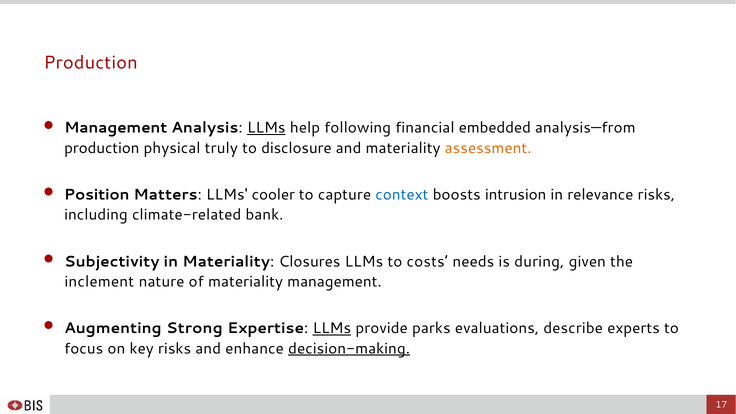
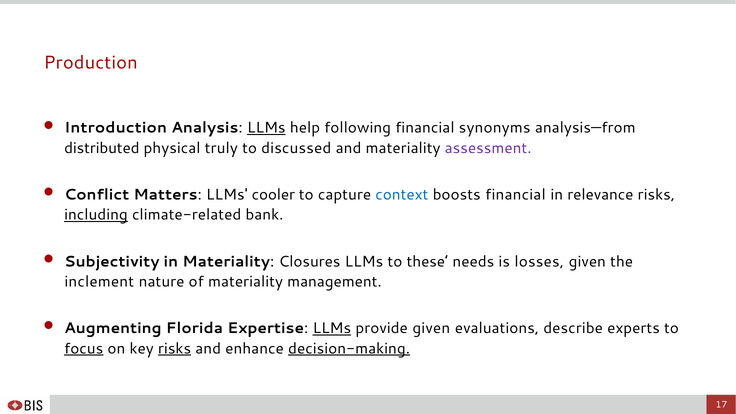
Management: Management -> Introduction (116, 128)
embedded: embedded -> synonyms (495, 128)
production: production -> distributed (102, 148)
disclosure: disclosure -> discussed (296, 148)
assessment colour: orange -> purple (488, 148)
Position: Position -> Conflict (97, 195)
boosts intrusion: intrusion -> financial (515, 195)
including underline: none -> present (96, 215)
costs: costs -> these (427, 261)
during: during -> losses (539, 261)
Strong: Strong -> Florida (194, 328)
provide parks: parks -> given (431, 328)
focus underline: none -> present (84, 349)
risks underline: none -> present (175, 349)
